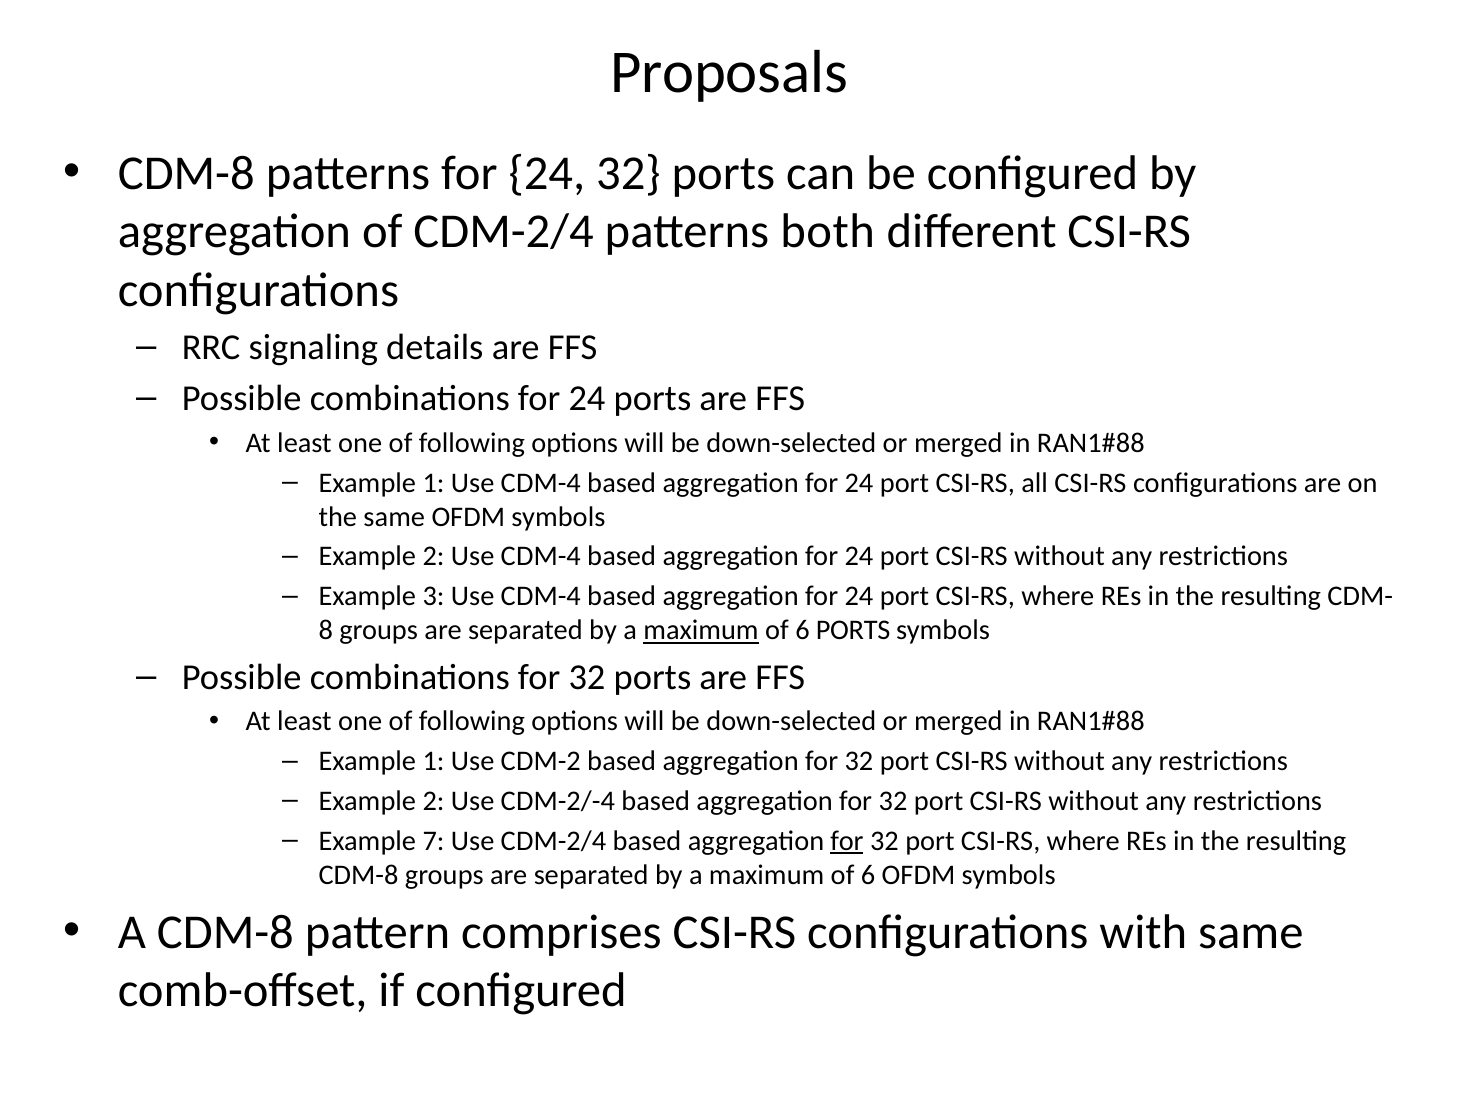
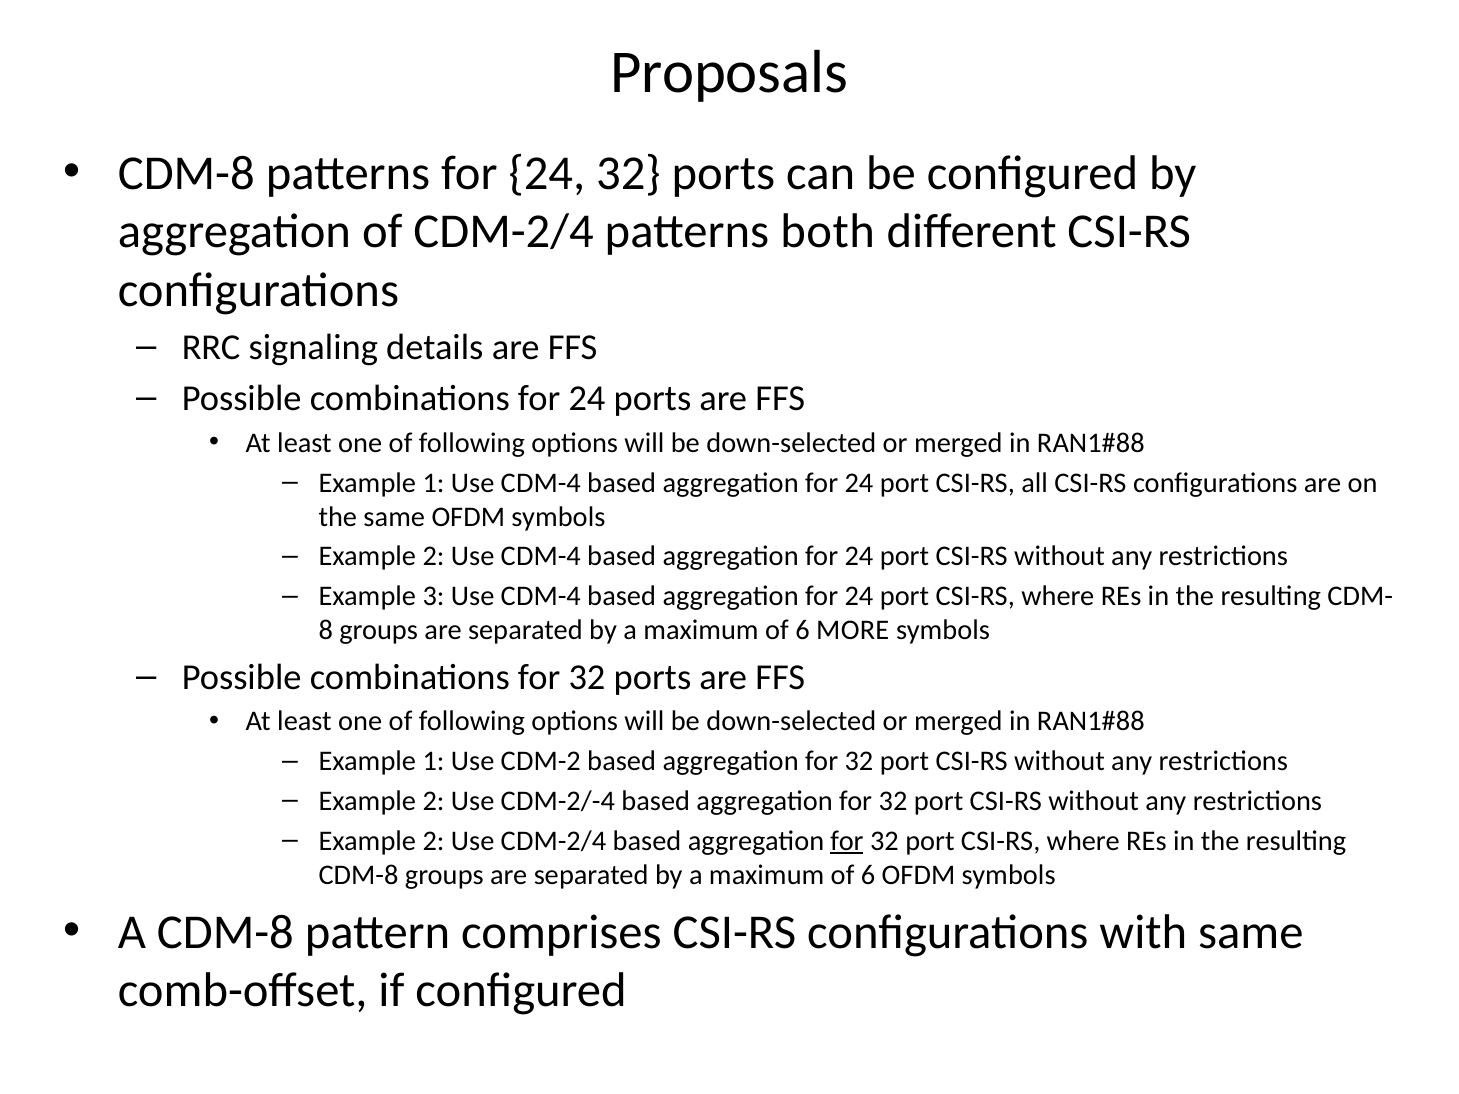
maximum underline: present -> none (701, 631)
6 PORTS: PORTS -> MORE (853, 631)
7: 7 -> 2 (434, 841)
